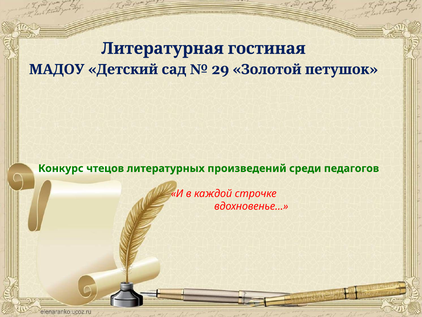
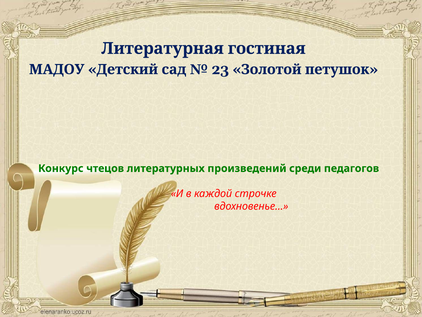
29: 29 -> 23 (220, 69)
